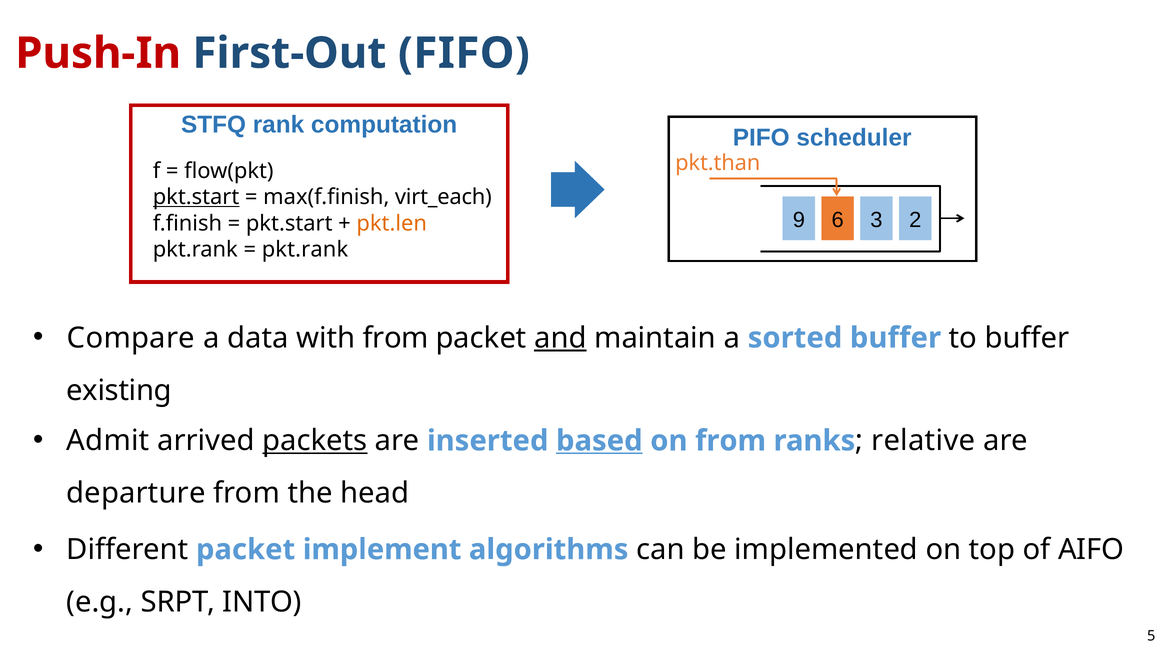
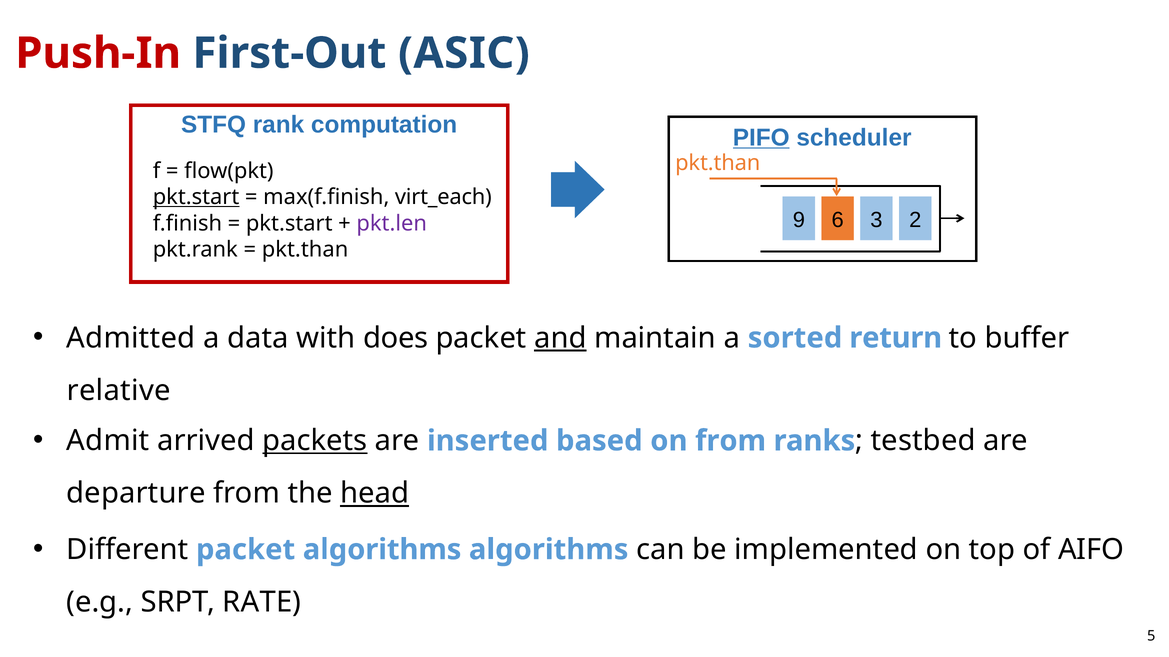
FIFO: FIFO -> ASIC (464, 53)
PIFO underline: none -> present (761, 138)
pkt.len colour: orange -> purple (392, 224)
pkt.rank: pkt.rank -> pkt.than (305, 250)
Compare: Compare -> Admitted (131, 338)
with from: from -> does (396, 338)
sorted buffer: buffer -> return (896, 338)
existing: existing -> relative (119, 391)
based underline: present -> none (599, 441)
relative: relative -> testbed (923, 441)
head underline: none -> present (375, 494)
packet implement: implement -> algorithms (382, 550)
INTO: INTO -> RATE (262, 603)
